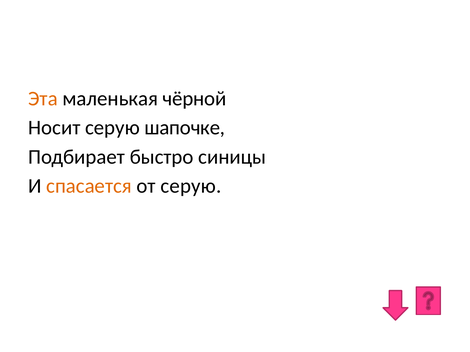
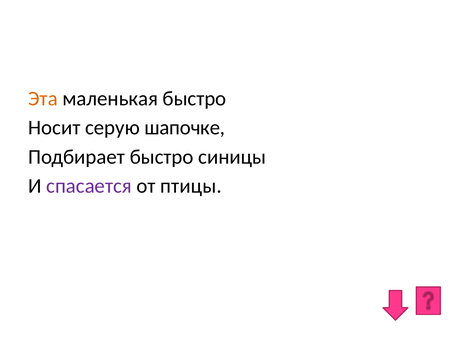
маленькая чёрной: чёрной -> быстро (194, 99)
спасается colour: orange -> purple (89, 186)
от серую: серую -> птицы (191, 186)
